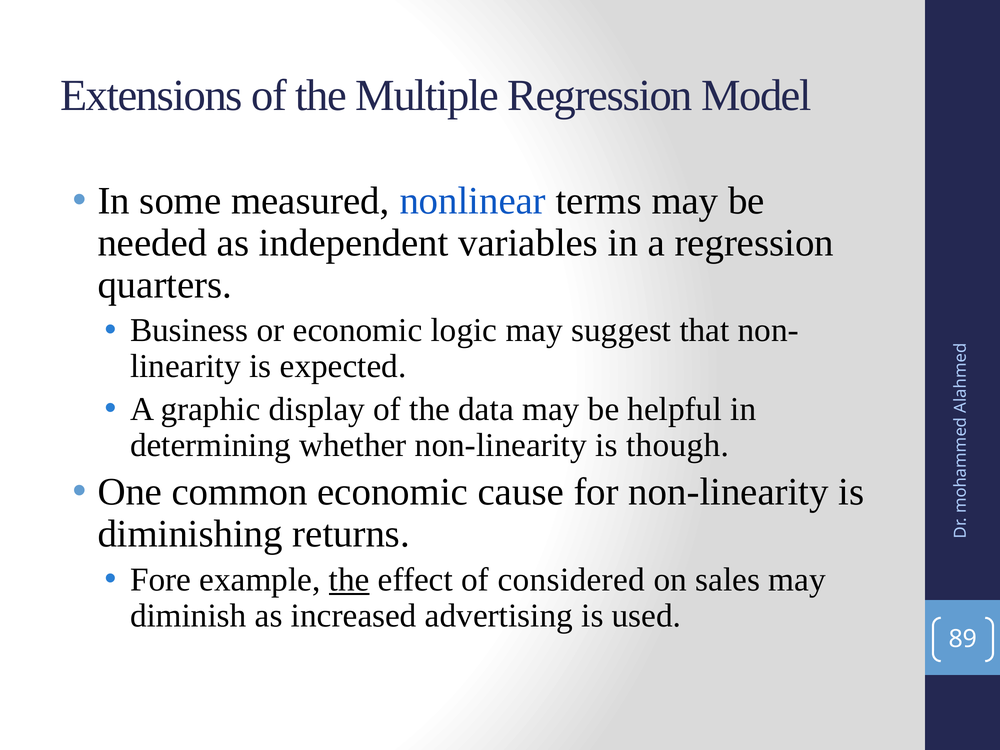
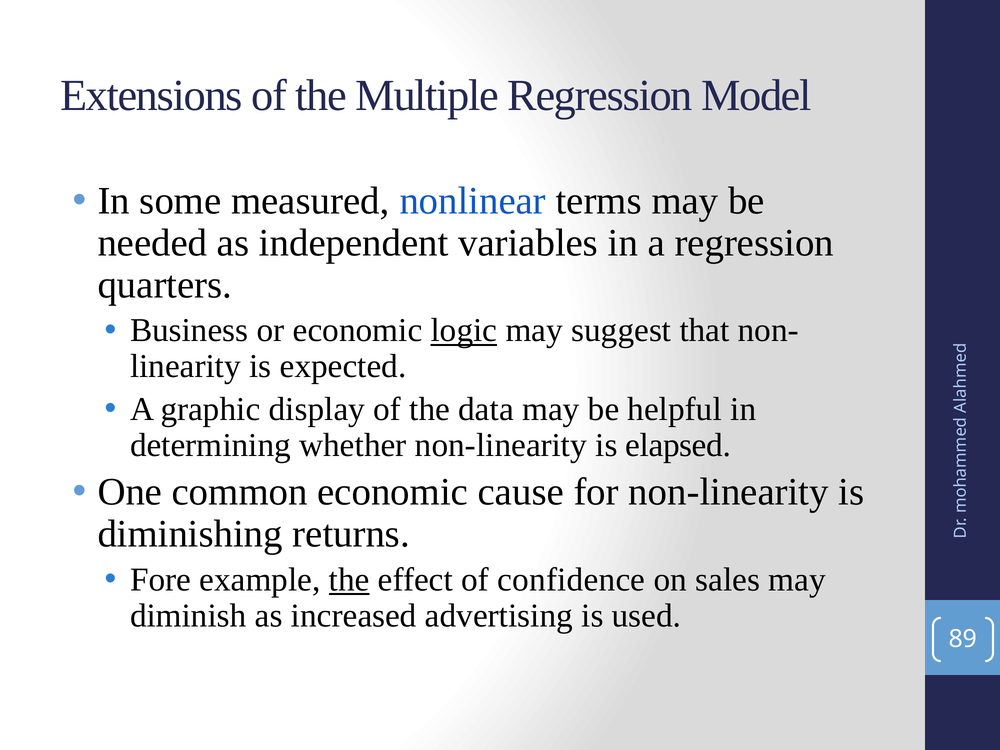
logic underline: none -> present (464, 330)
though: though -> elapsed (678, 445)
considered: considered -> confidence (571, 580)
